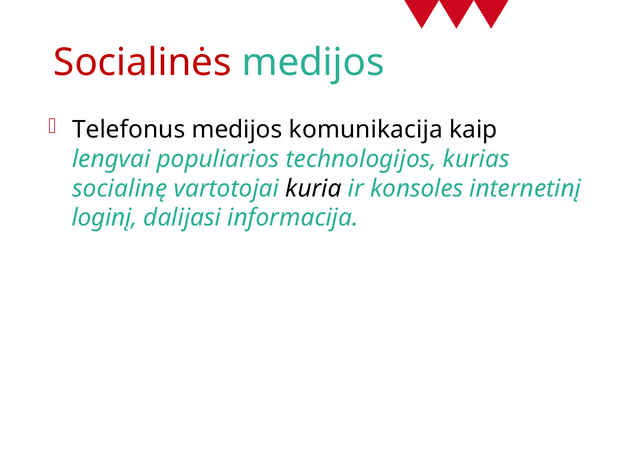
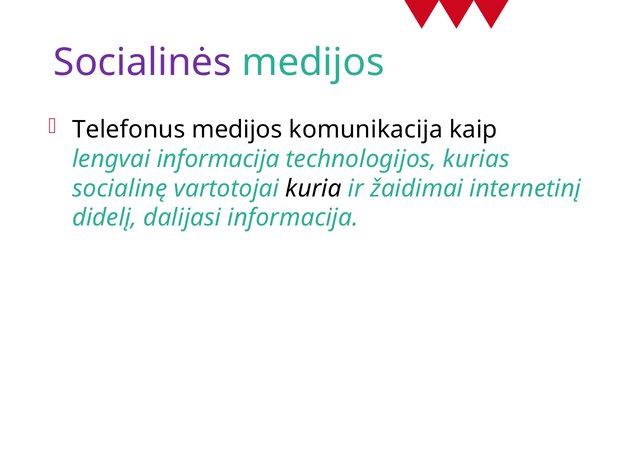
Socialinės colour: red -> purple (142, 63)
lengvai populiarios: populiarios -> informacija (218, 159)
konsoles: konsoles -> žaidimai (417, 189)
loginį: loginį -> didelį (105, 218)
